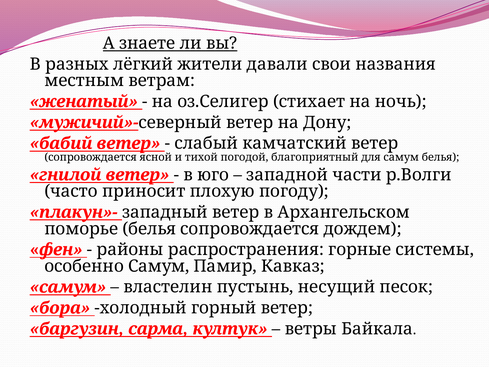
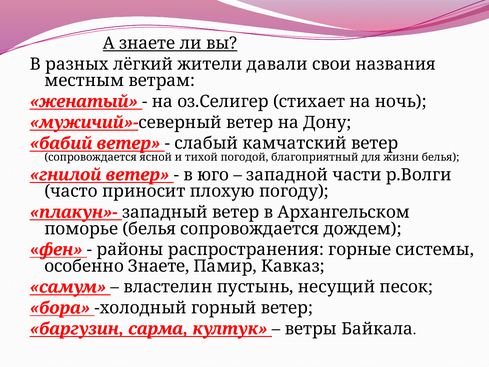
для самум: самум -> жизни (401, 157)
особенно Самум: Самум -> Знаете (159, 266)
